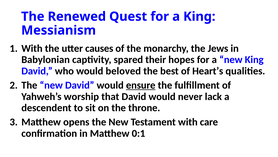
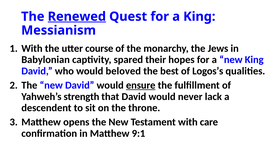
Renewed underline: none -> present (77, 16)
causes: causes -> course (99, 48)
Heart’s: Heart’s -> Logos’s (208, 71)
worship: worship -> strength (81, 96)
0:1: 0:1 -> 9:1 (139, 133)
